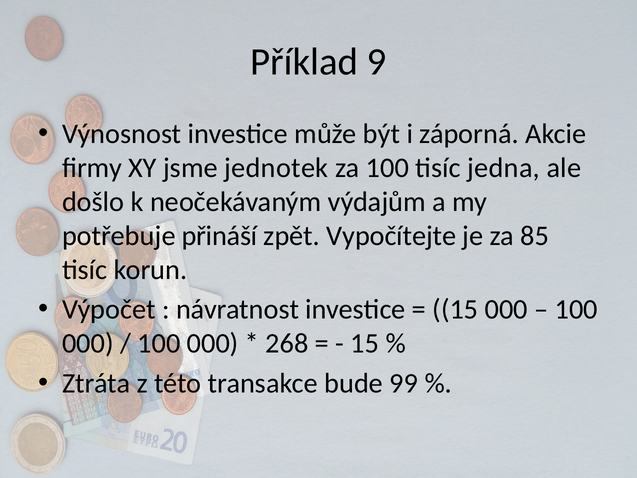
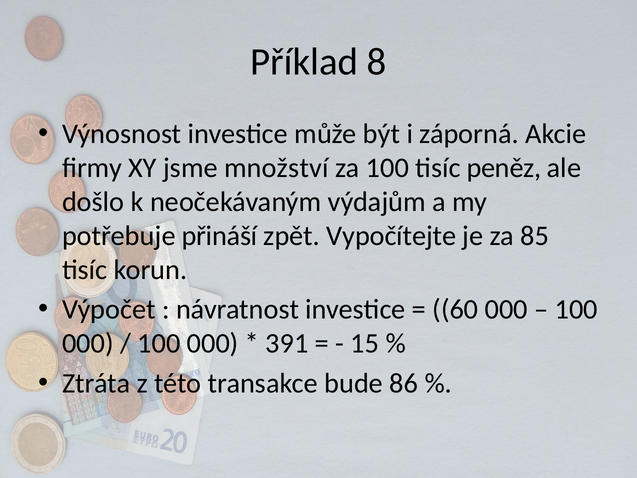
9: 9 -> 8 (377, 62)
jednotek: jednotek -> množství (276, 168)
jedna: jedna -> peněz (504, 168)
15: 15 -> 60 (455, 309)
268: 268 -> 391 (287, 343)
99: 99 -> 86 (404, 383)
